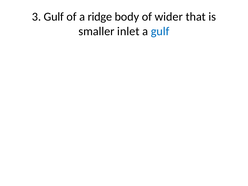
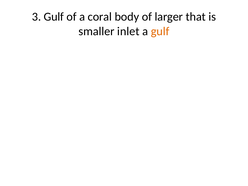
ridge: ridge -> coral (100, 17)
wider: wider -> larger (169, 17)
gulf colour: blue -> orange (160, 31)
